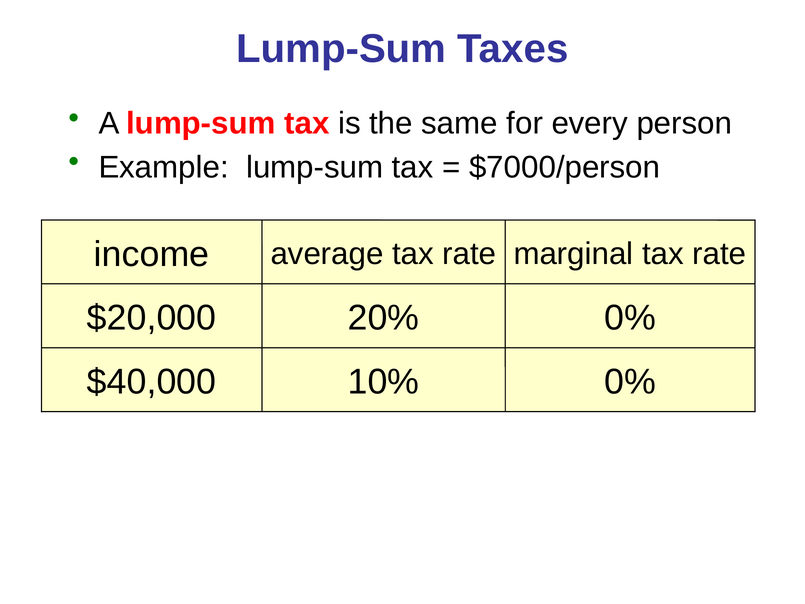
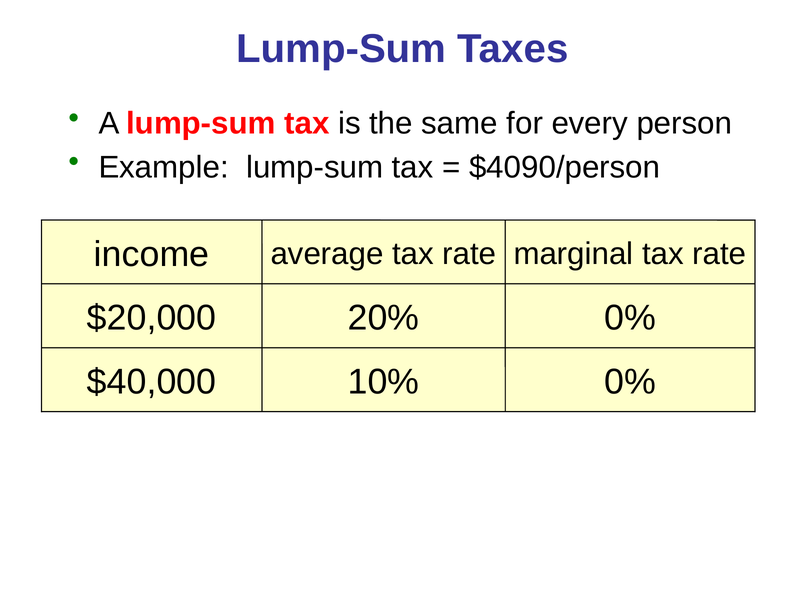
$7000/person: $7000/person -> $4090/person (565, 167)
